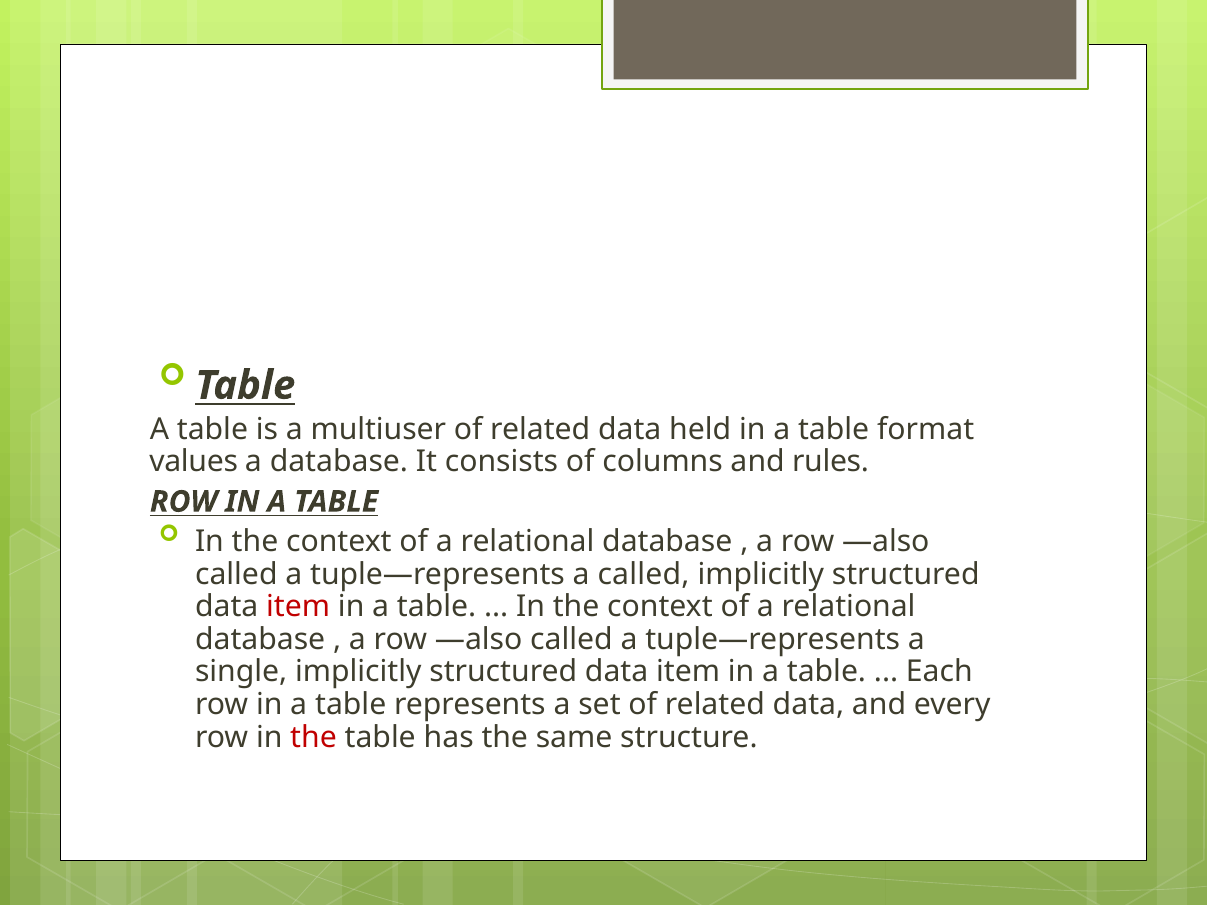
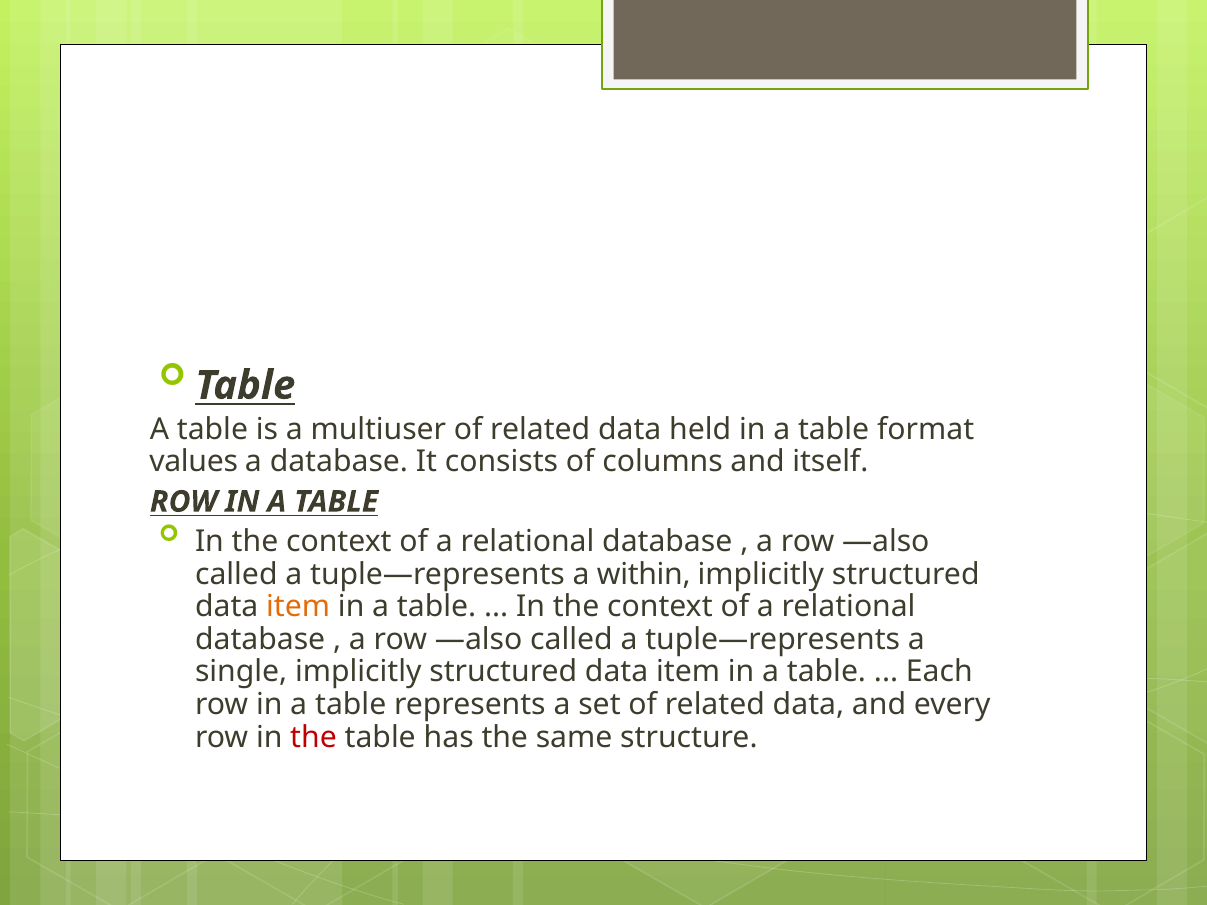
rules: rules -> itself (830, 462)
a called: called -> within (644, 574)
item colour: red -> orange (298, 607)
